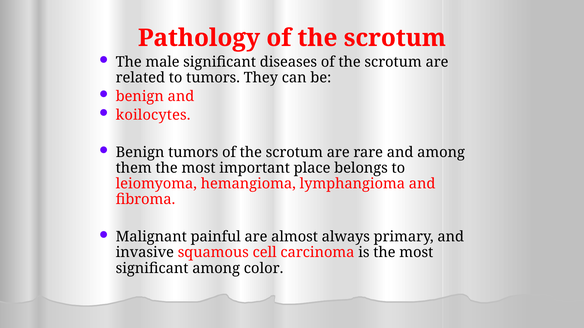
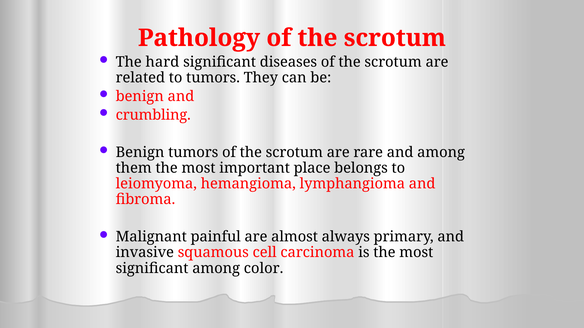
male: male -> hard (162, 62)
koilocytes: koilocytes -> crumbling (153, 115)
